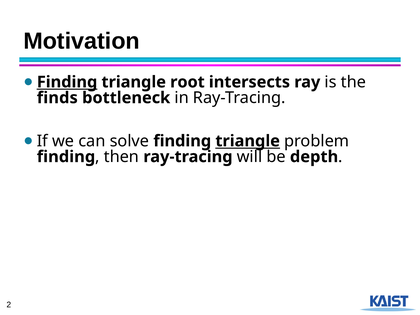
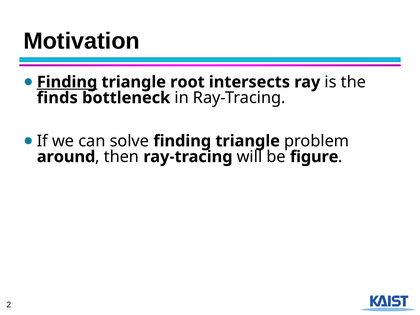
triangle underline: present -> none (248, 141)
finding: finding -> around (66, 157)
depth: depth -> figure (314, 157)
